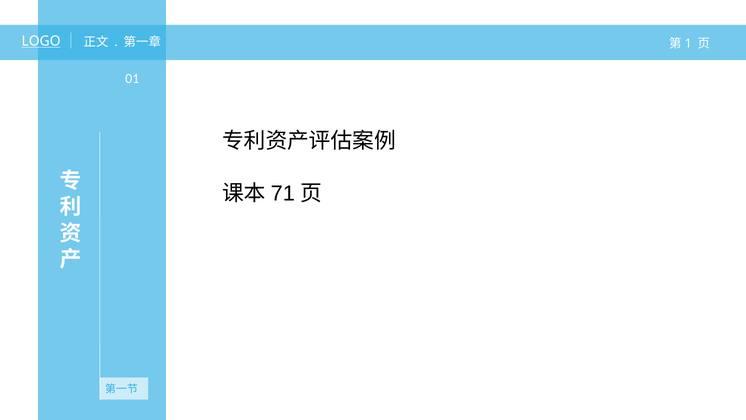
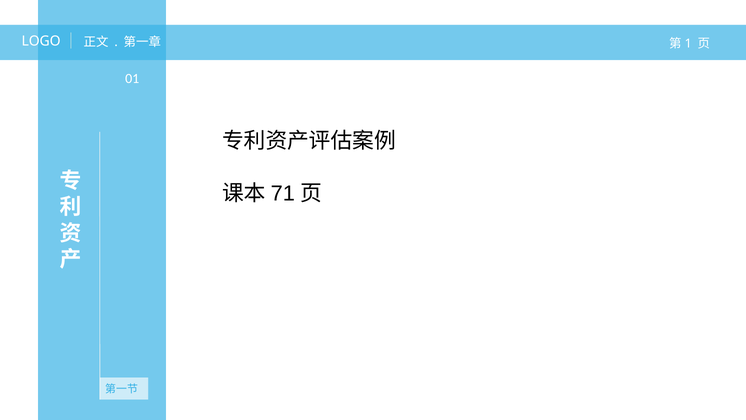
LOGO underline: present -> none (41, 41)
